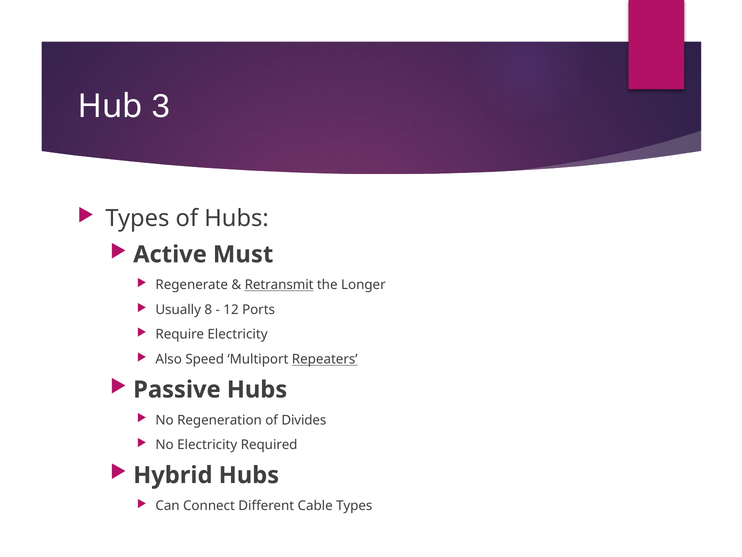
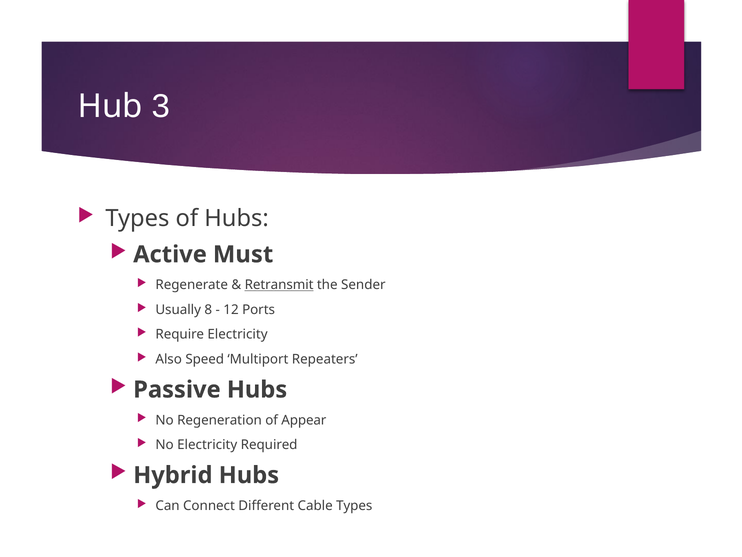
Longer: Longer -> Sender (363, 285)
Repeaters underline: present -> none (325, 359)
Divides: Divides -> Appear (304, 420)
